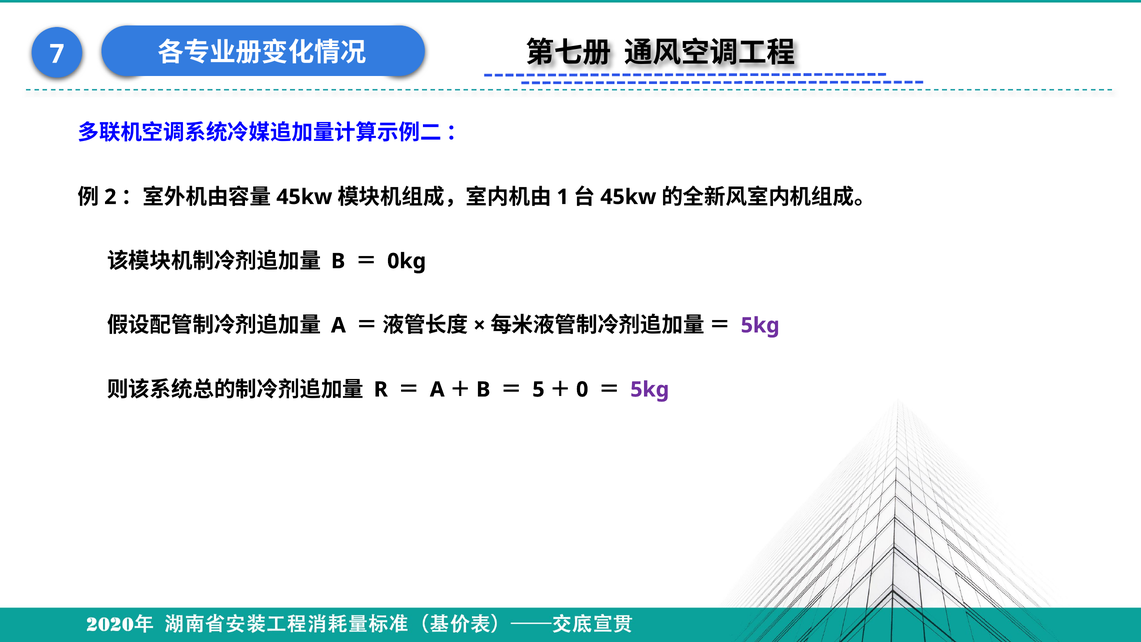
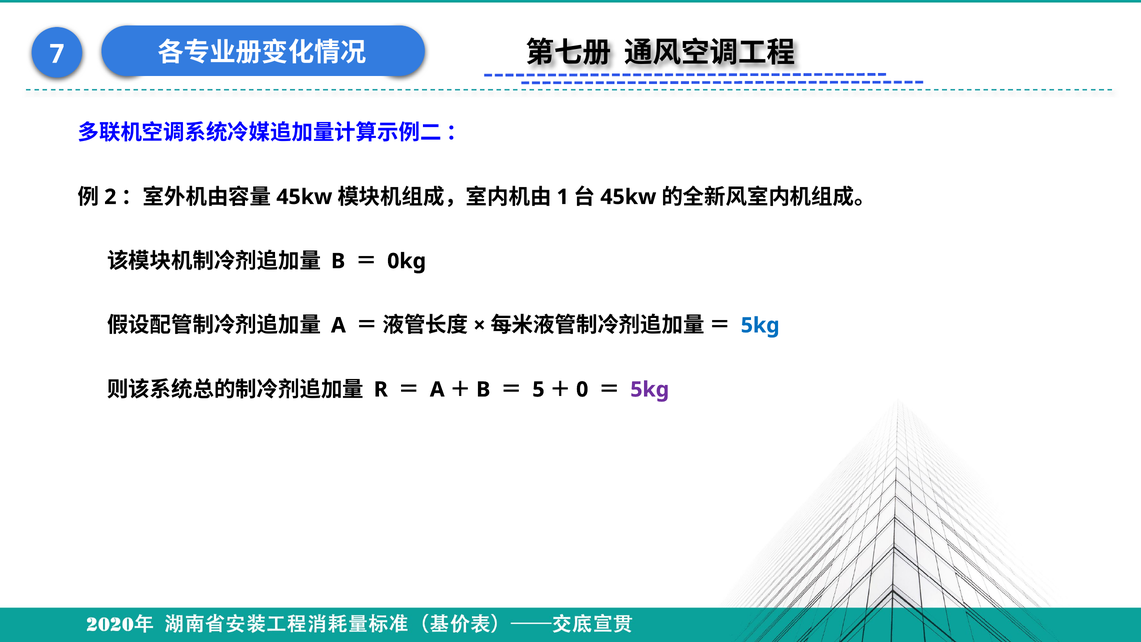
5kg colour: purple -> blue (760, 325)
